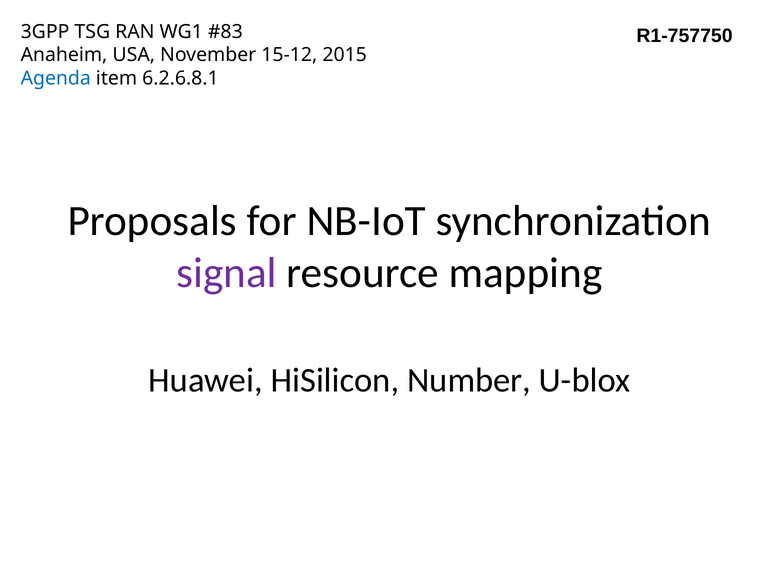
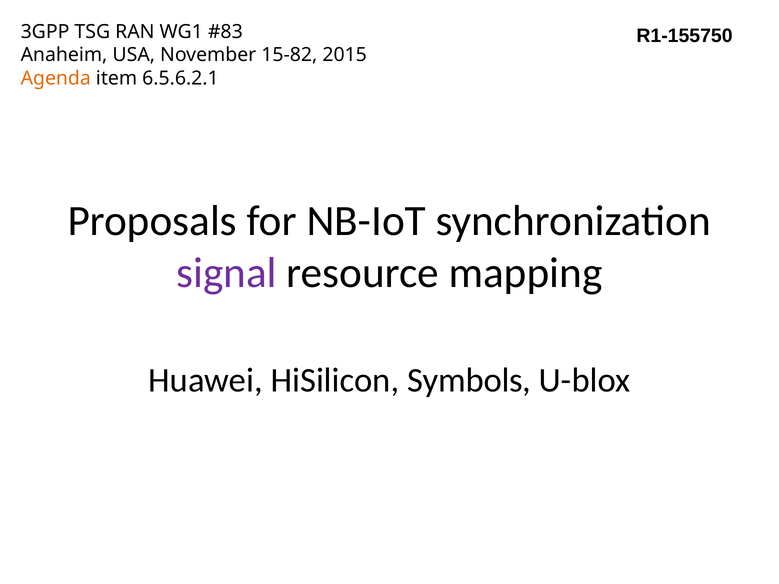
R1-757750: R1-757750 -> R1-155750 (685, 36)
15-12: 15-12 -> 15-82 (289, 55)
Agenda colour: blue -> orange (56, 78)
6.2.6.8.1: 6.2.6.8.1 -> 6.5.6.2.1 (180, 78)
Number: Number -> Symbols (469, 381)
